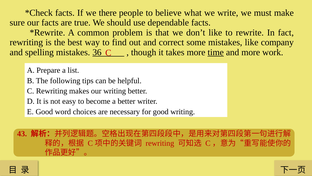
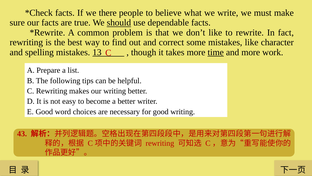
should underline: none -> present (119, 23)
company: company -> character (277, 42)
36: 36 -> 13 (97, 52)
